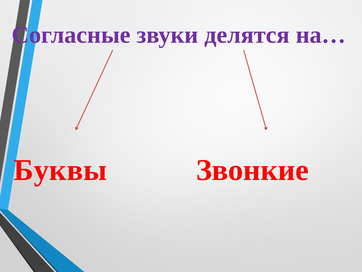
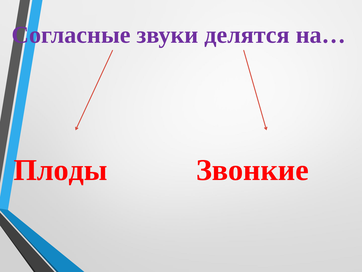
Буквы: Буквы -> Плоды (60, 170)
